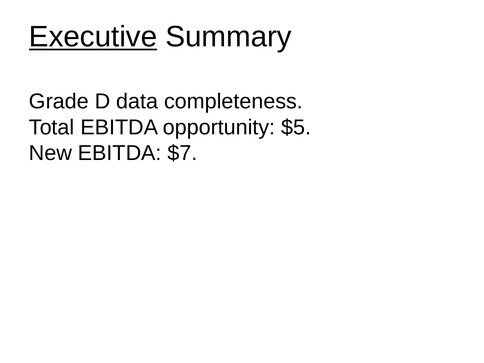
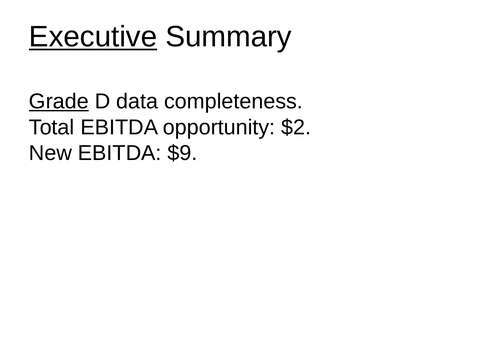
Grade underline: none -> present (59, 101)
$5: $5 -> $2 (296, 127)
$7: $7 -> $9 (183, 153)
